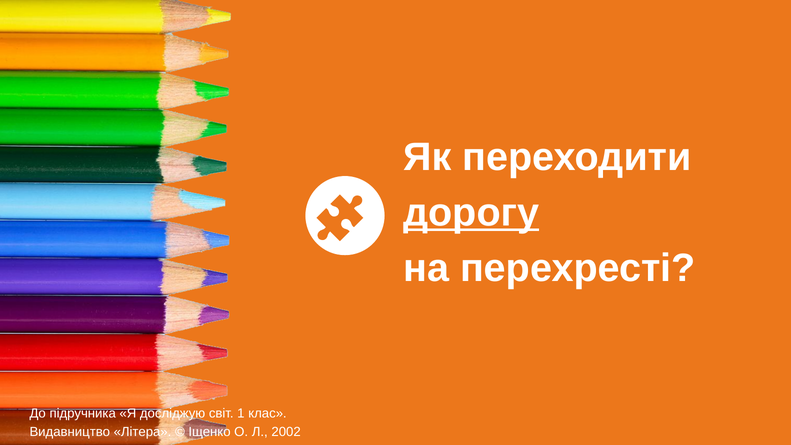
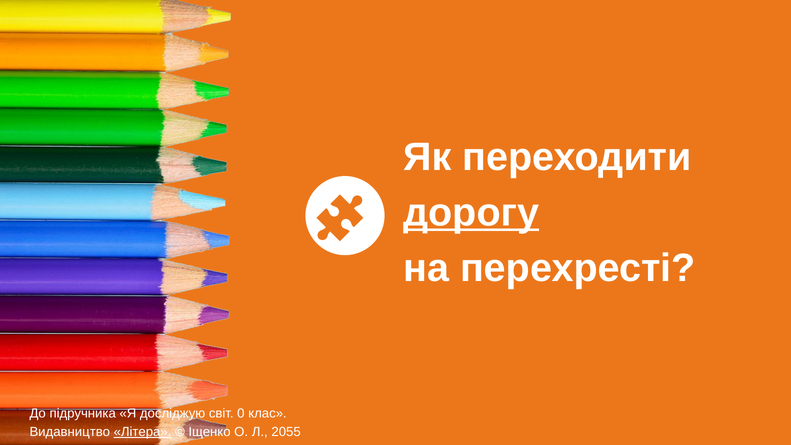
1: 1 -> 0 (241, 413)
Літера underline: none -> present (142, 432)
2002: 2002 -> 2055 (286, 432)
